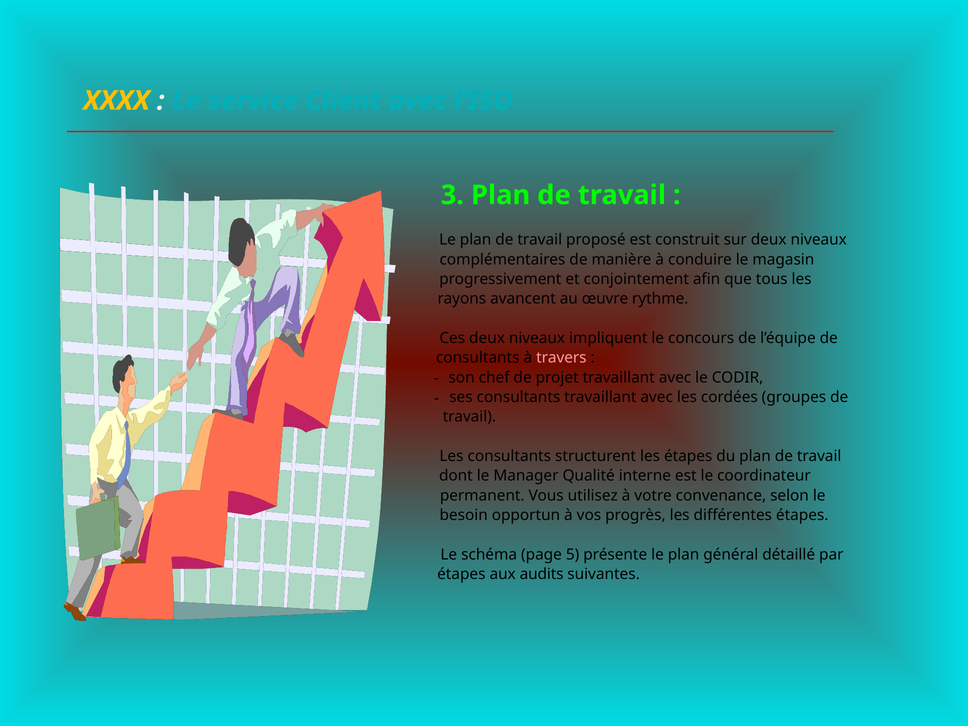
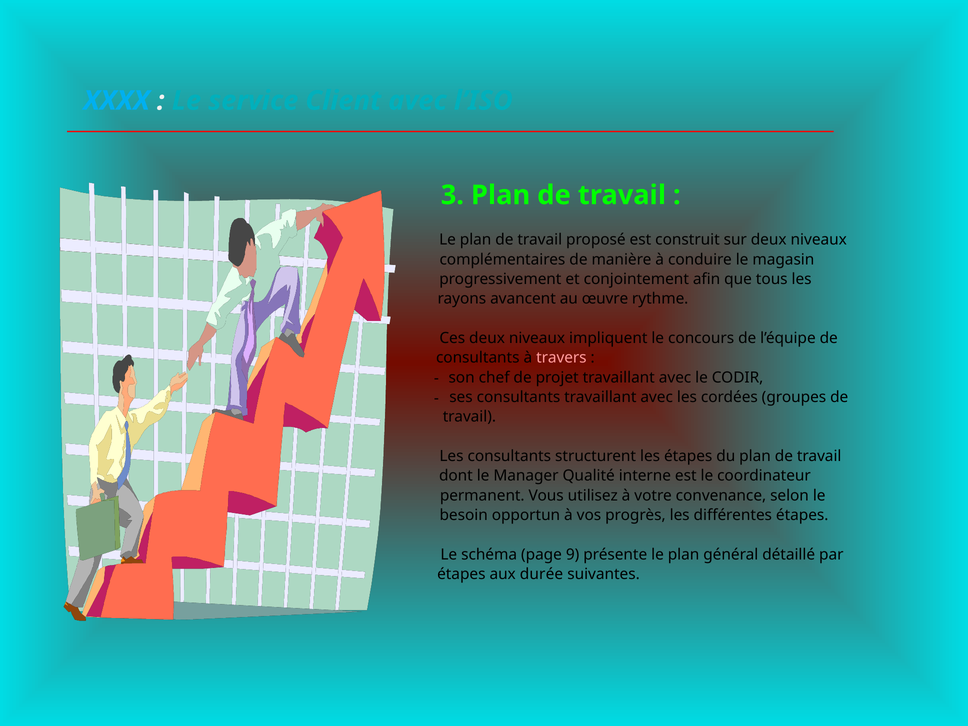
XXXX colour: yellow -> light blue (117, 101)
5: 5 -> 9 (573, 555)
audits: audits -> durée (541, 574)
